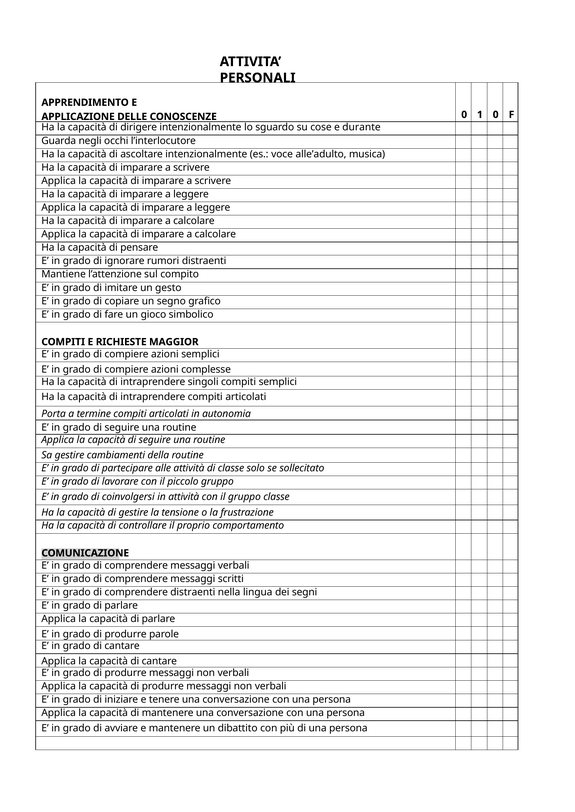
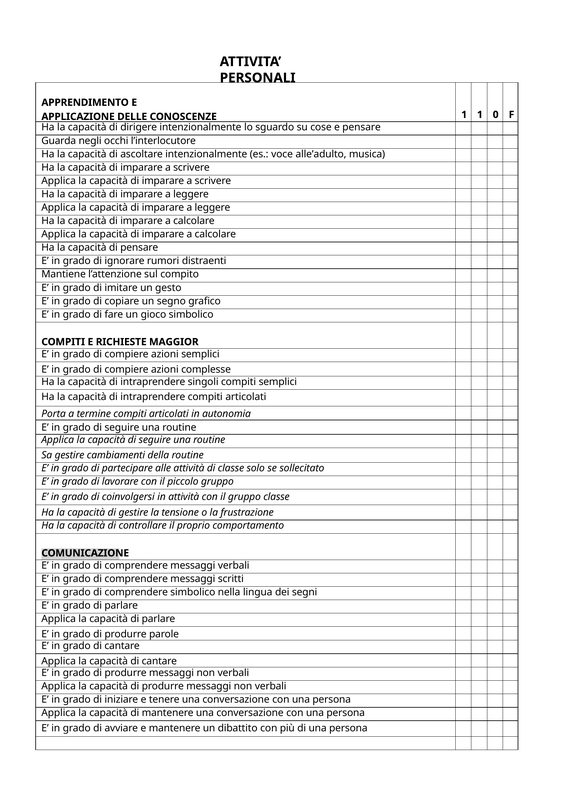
CONOSCENZE 0: 0 -> 1 (464, 115)
e durante: durante -> pensare (362, 127)
comprendere distraenti: distraenti -> simbolico (193, 593)
